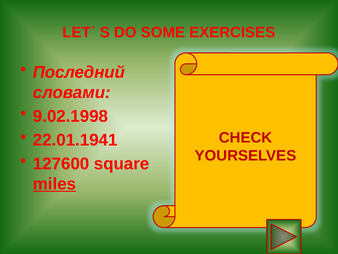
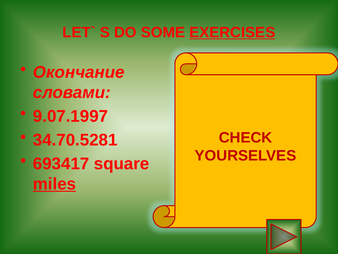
EXERCISES underline: none -> present (232, 32)
Последний: Последний -> Окончание (79, 72)
9.02.1998: 9.02.1998 -> 9.07.1997 (71, 116)
22.01.1941: 22.01.1941 -> 34.70.5281 (75, 140)
127600: 127600 -> 693417 (61, 163)
